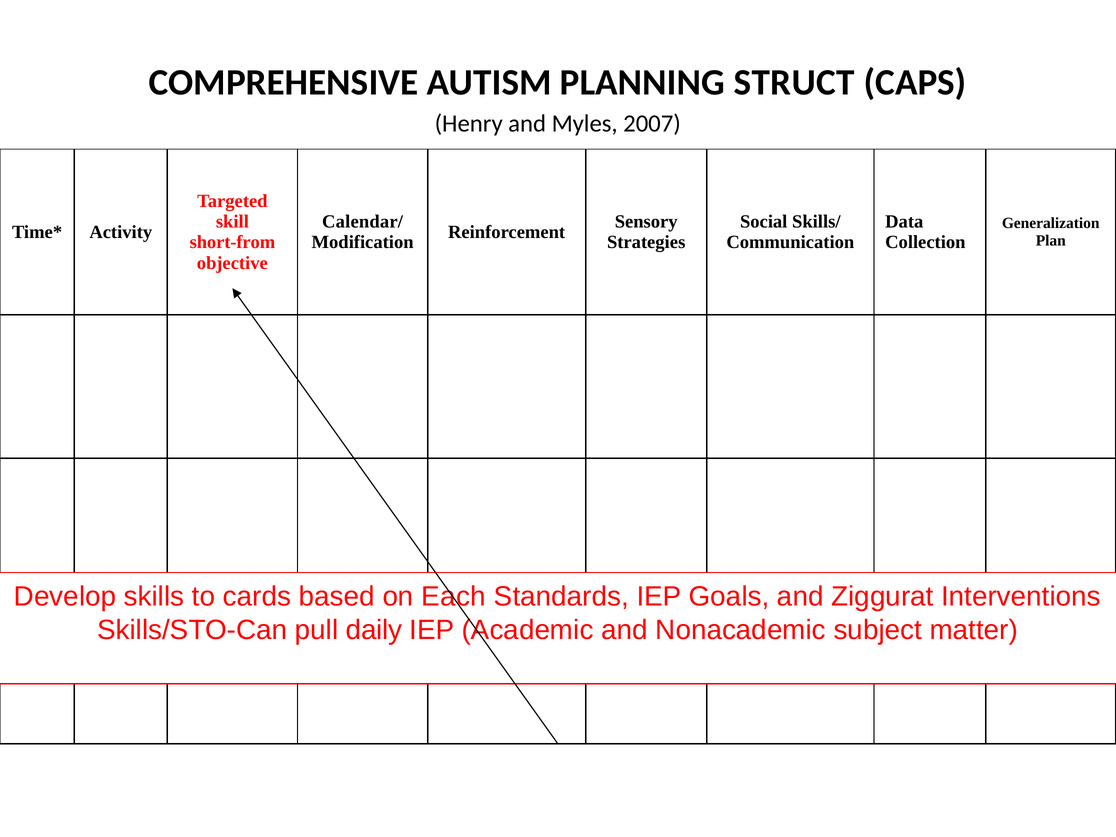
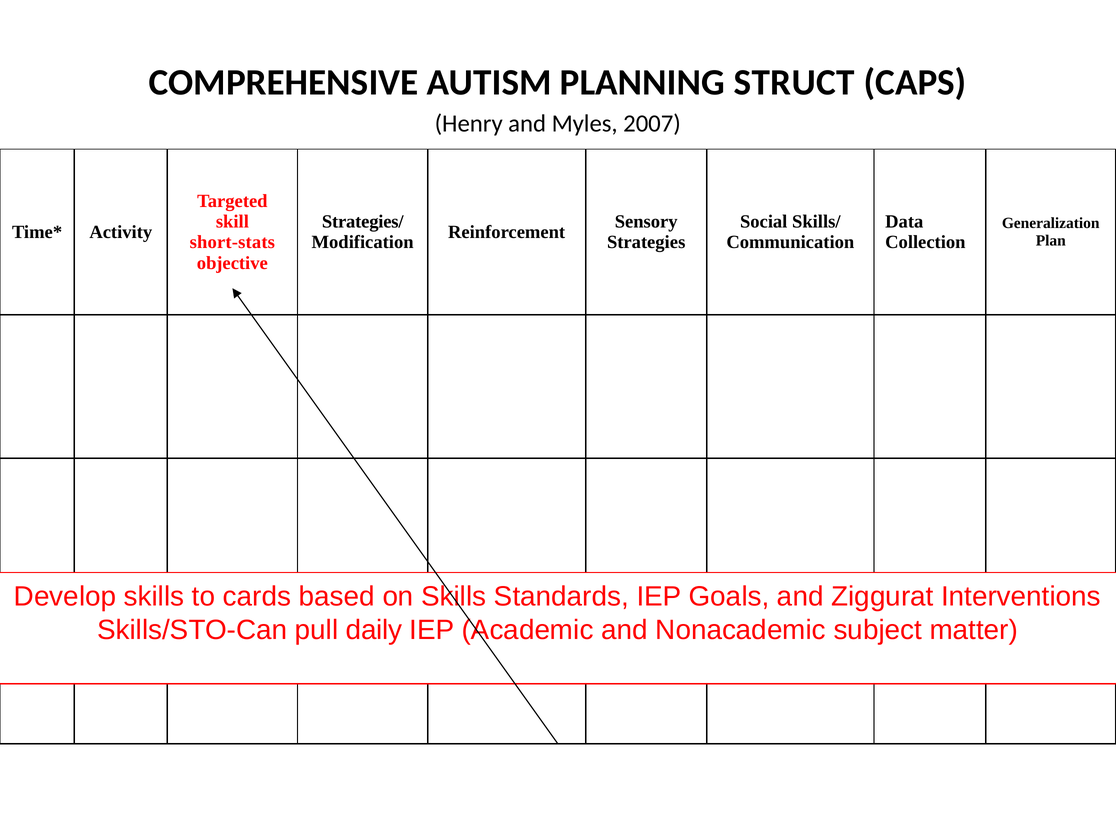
Calendar/: Calendar/ -> Strategies/ (363, 222)
short-from: short-from -> short-stats (232, 242)
on Each: Each -> Skills (454, 597)
